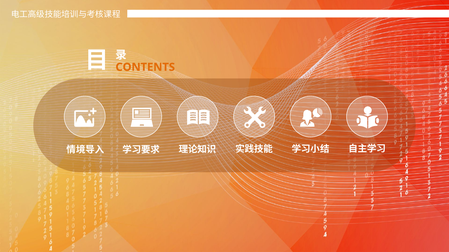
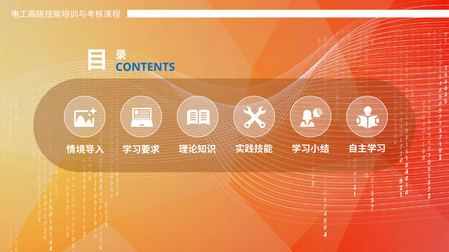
CONTENTS colour: orange -> blue (145, 67)
